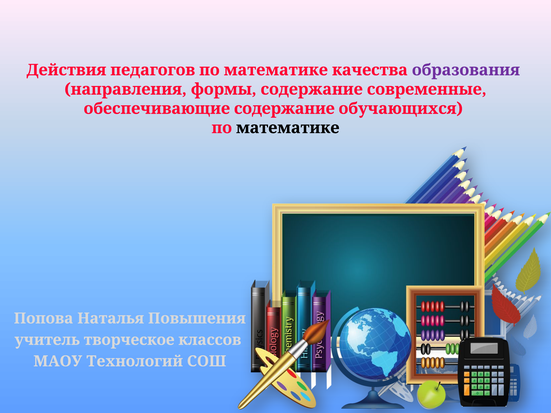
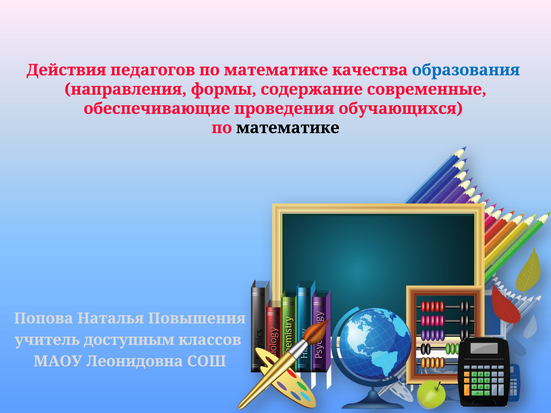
образования colour: purple -> blue (466, 70)
обеспечивающие содержание: содержание -> проведения (284, 109)
творческое: творческое -> доступным (129, 340)
Технологий: Технологий -> Леонидовна (135, 361)
